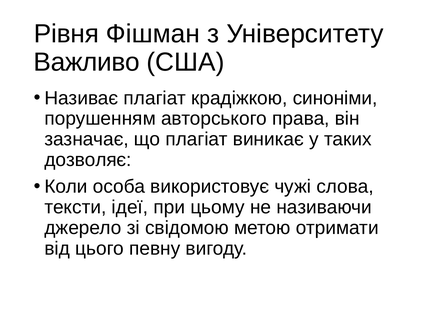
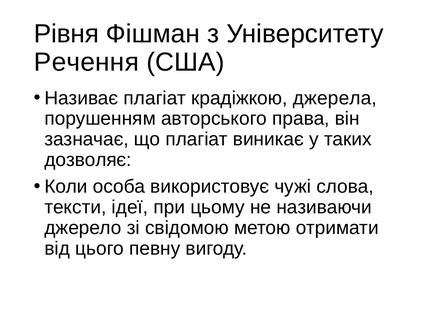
Важливо: Важливо -> Речення (86, 62)
синоніми: синоніми -> джерела (335, 98)
